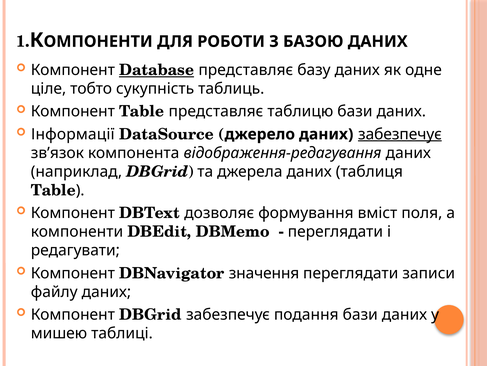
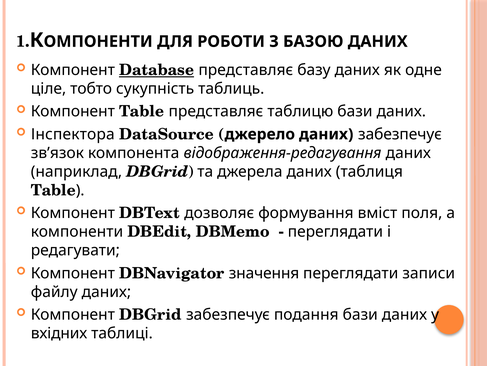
Інформації: Інформації -> Інспектора (73, 134)
забезпечує underline: present -> none (400, 134)
мишею: мишею -> вхідних (59, 333)
